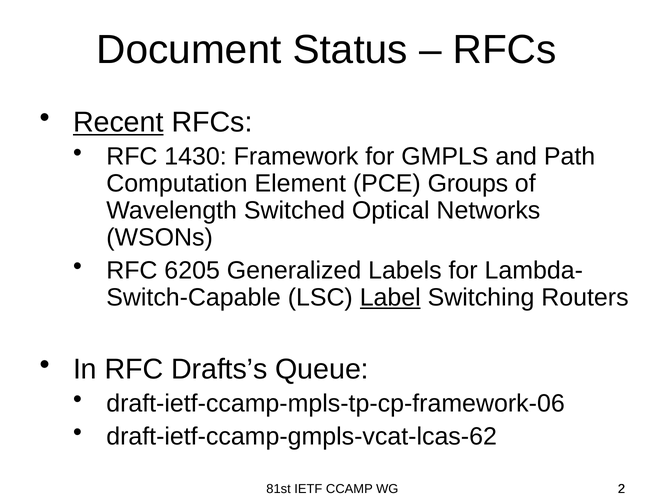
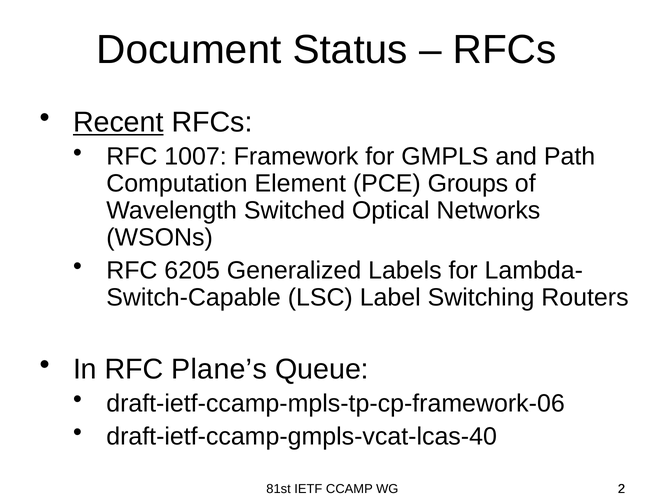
1430: 1430 -> 1007 (196, 157)
Label underline: present -> none (390, 297)
Drafts’s: Drafts’s -> Plane’s (219, 369)
draft-ietf-ccamp-gmpls-vcat-lcas-62: draft-ietf-ccamp-gmpls-vcat-lcas-62 -> draft-ietf-ccamp-gmpls-vcat-lcas-40 (302, 436)
